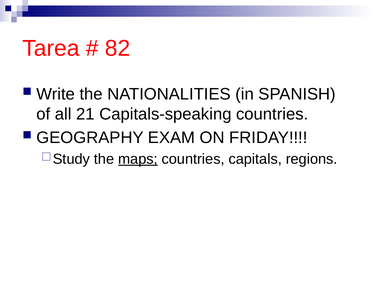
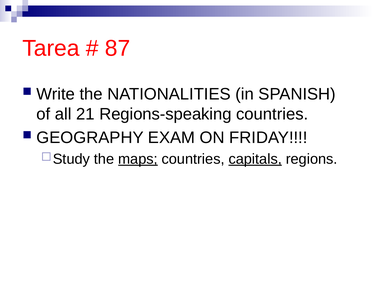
82: 82 -> 87 (118, 48)
Capitals-speaking: Capitals-speaking -> Regions-speaking (165, 114)
capitals underline: none -> present (255, 159)
